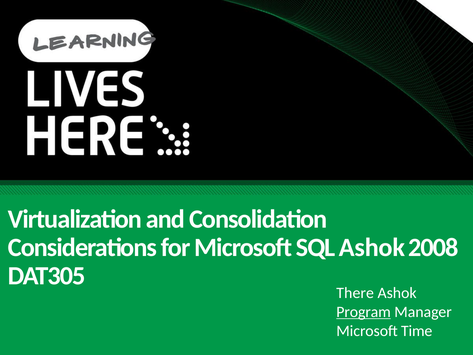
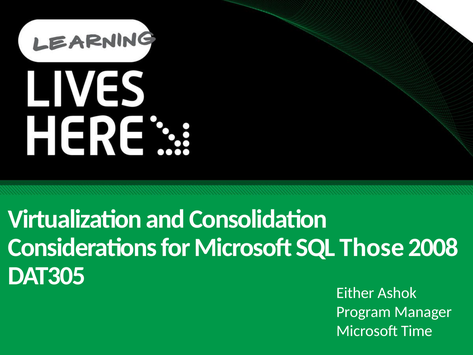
SQL Ashok: Ashok -> Those (372, 247)
There: There -> Either (355, 293)
Program underline: present -> none (364, 312)
